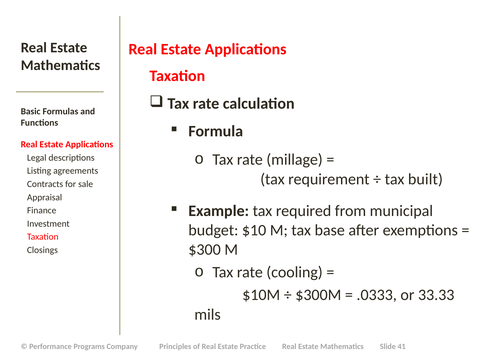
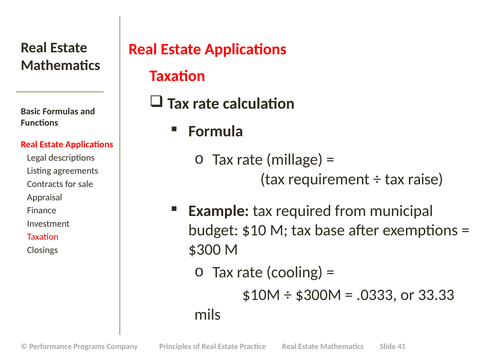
built: built -> raise (426, 179)
